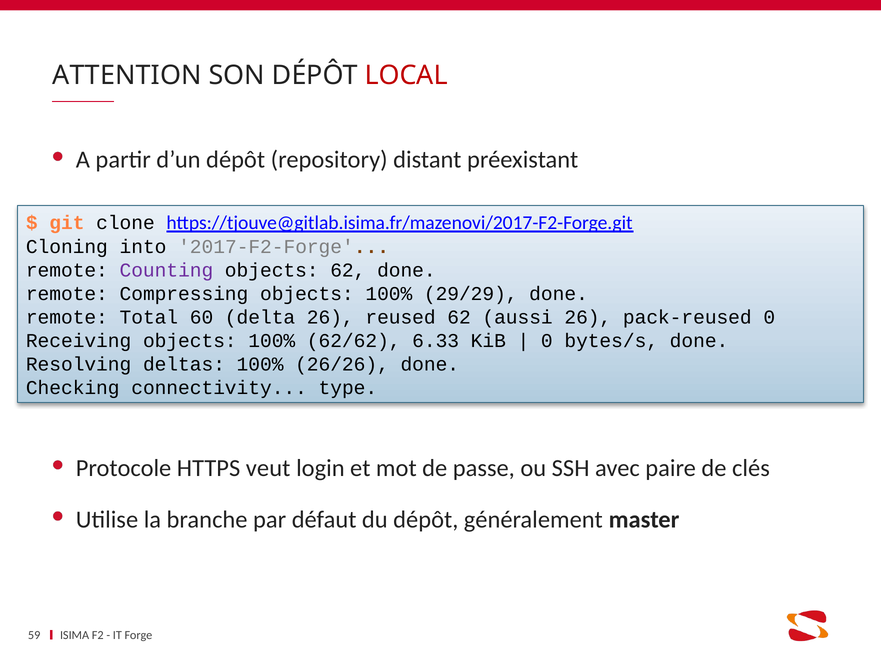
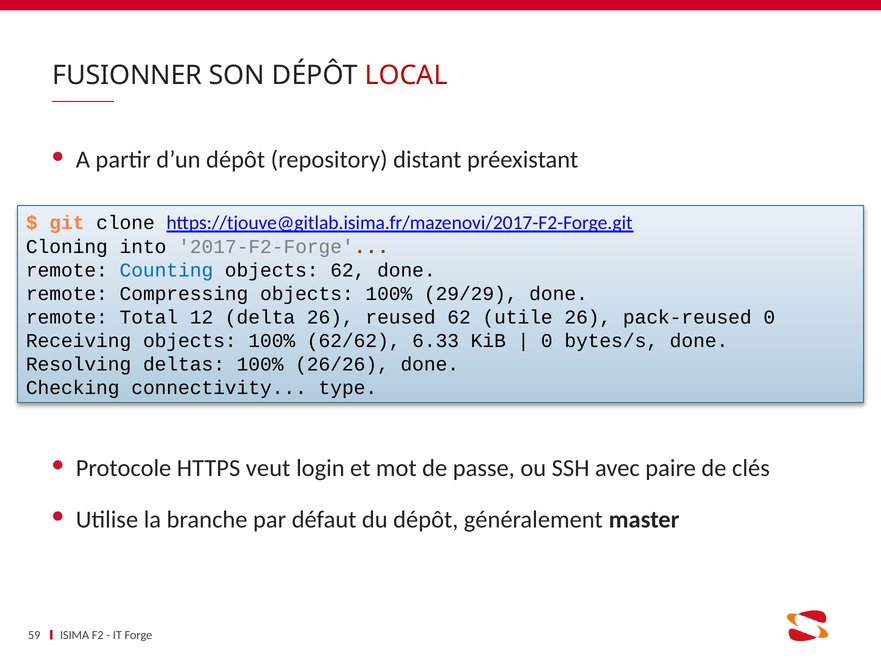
ATTENTION: ATTENTION -> FUSIONNER (127, 75)
Counting colour: purple -> blue (166, 270)
60: 60 -> 12 (202, 317)
aussi: aussi -> utile (518, 317)
